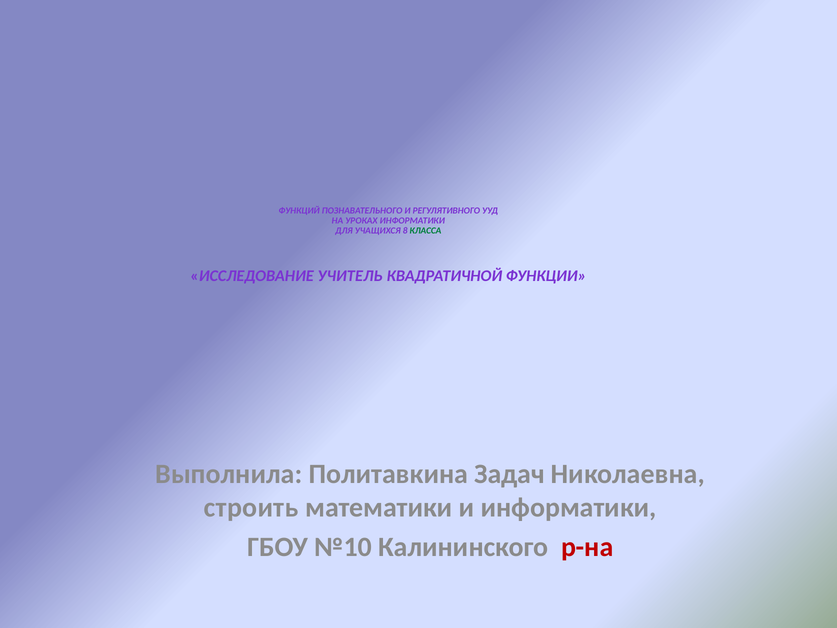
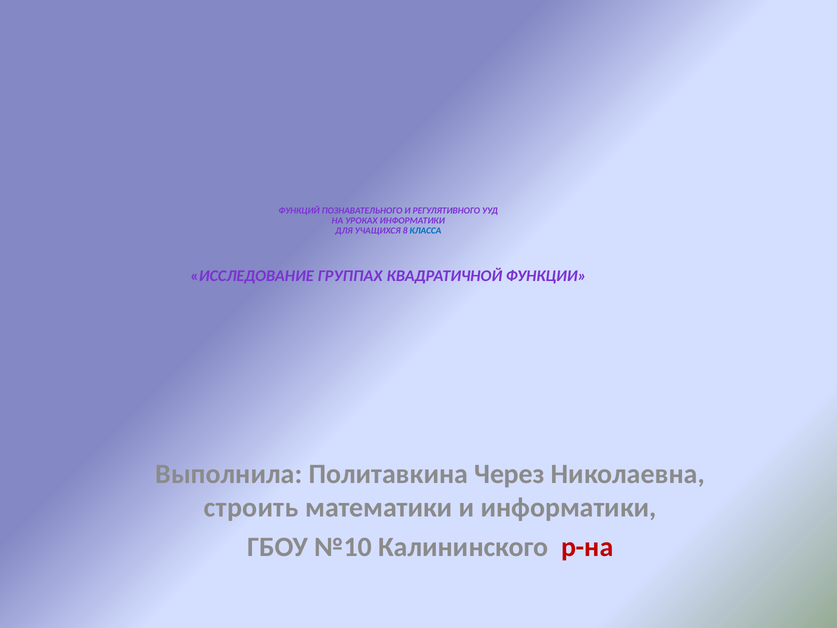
КЛАССА colour: green -> blue (425, 231)
УЧИТЕЛЬ: УЧИТЕЛЬ -> ГРУППАХ (350, 276)
Задач: Задач -> Через (509, 474)
